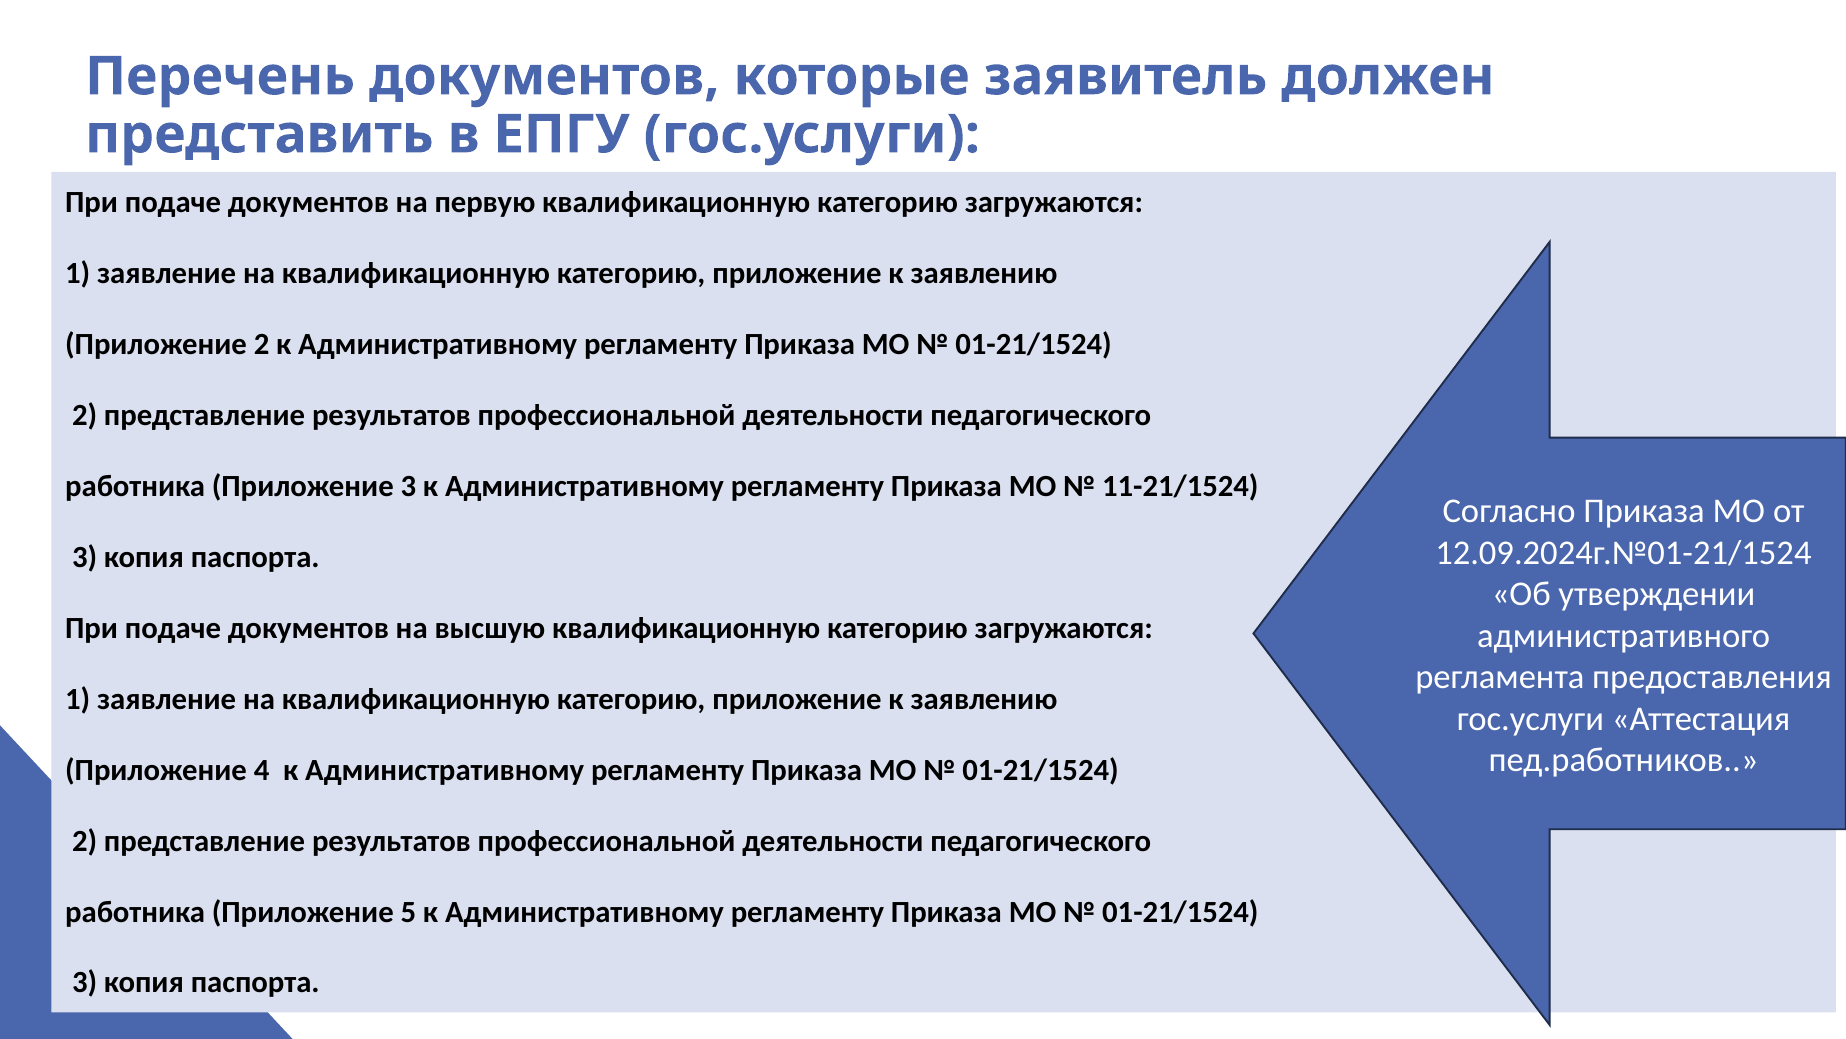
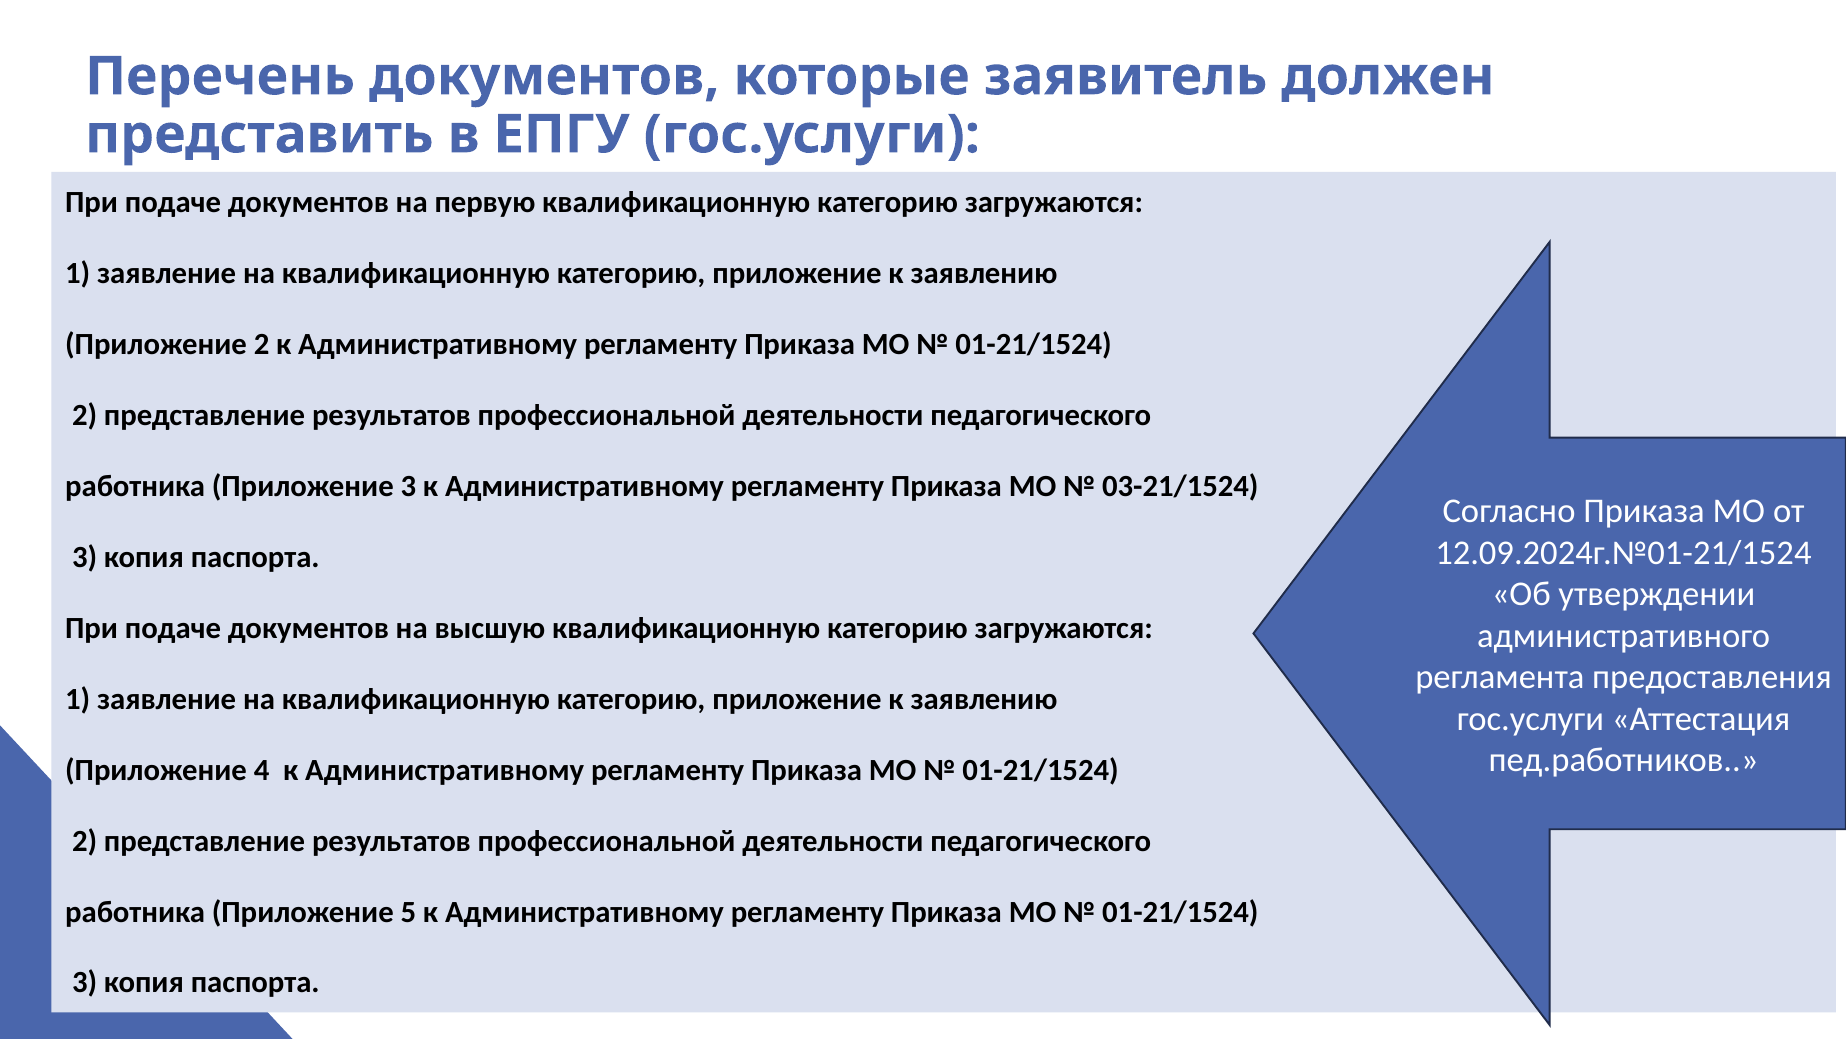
11-21/1524: 11-21/1524 -> 03-21/1524 (1180, 486)
